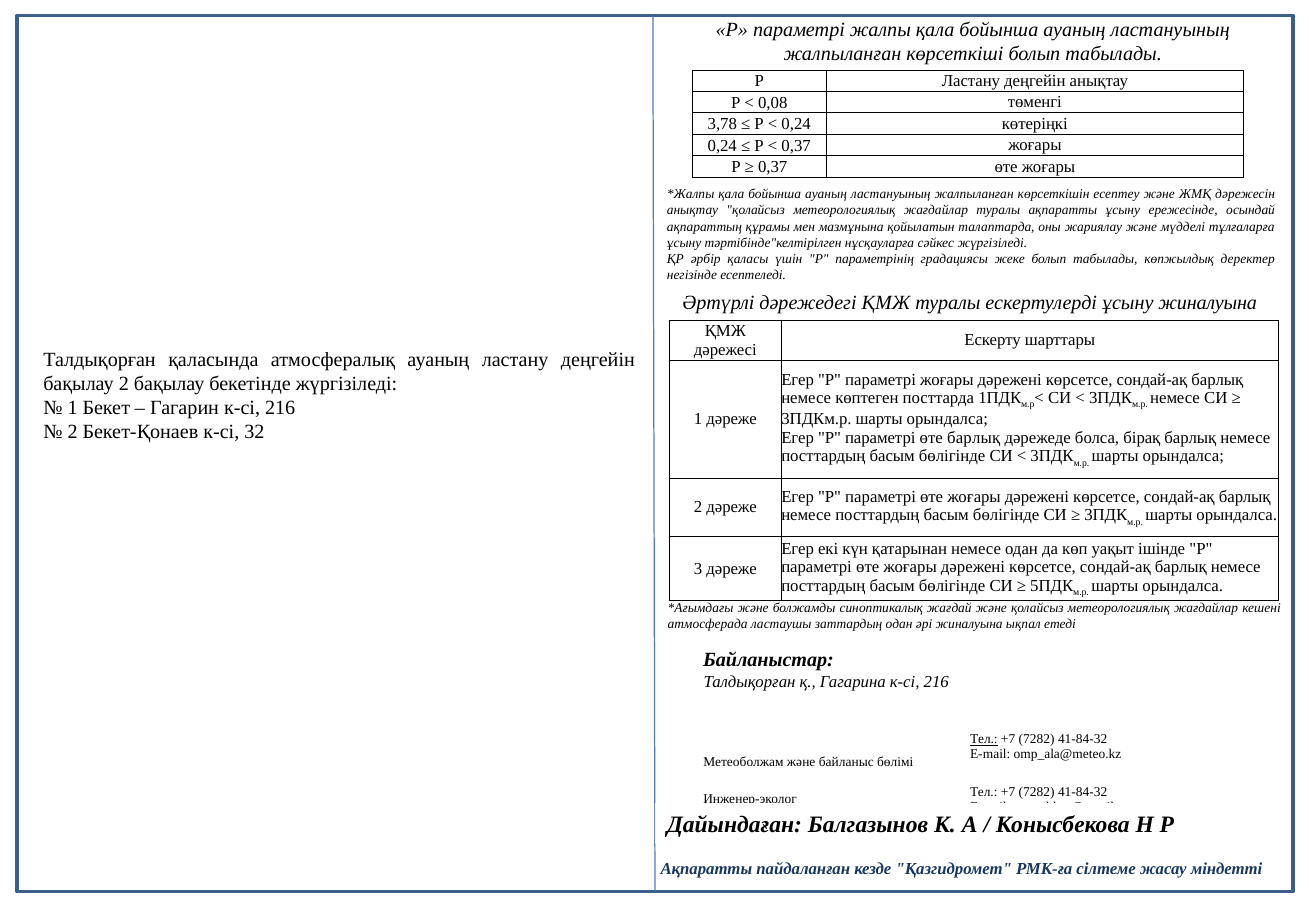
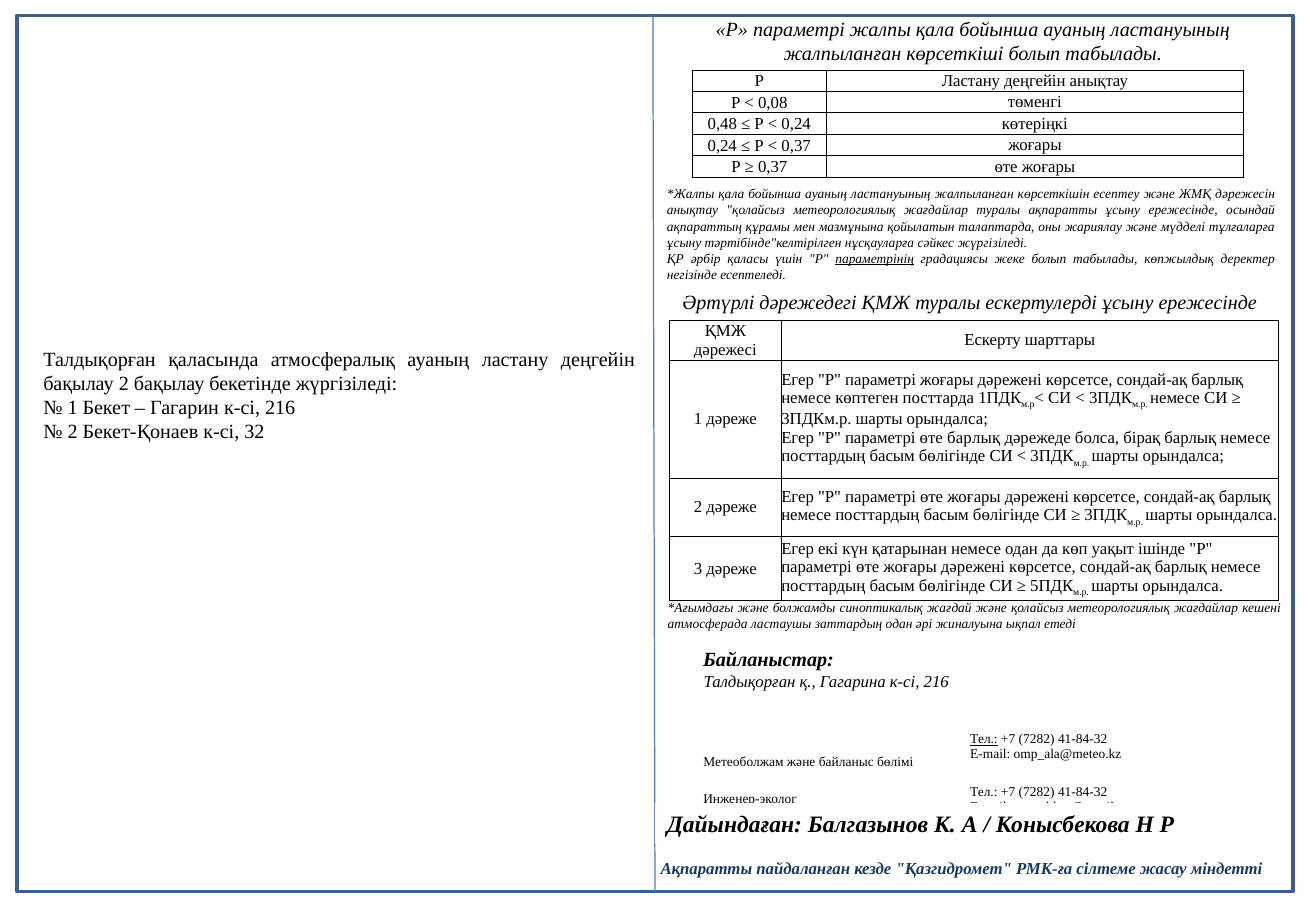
3,78: 3,78 -> 0,48 (722, 124)
параметрінің underline: none -> present (875, 259)
ескертулерді ұсыну жиналуына: жиналуына -> ережесінде (1208, 303)
